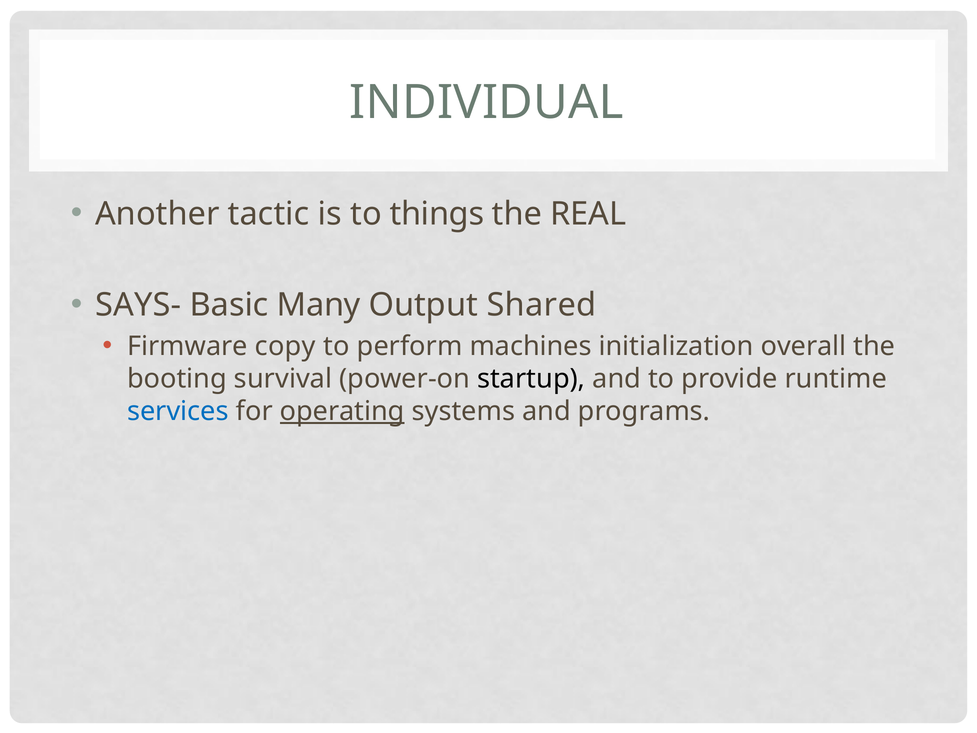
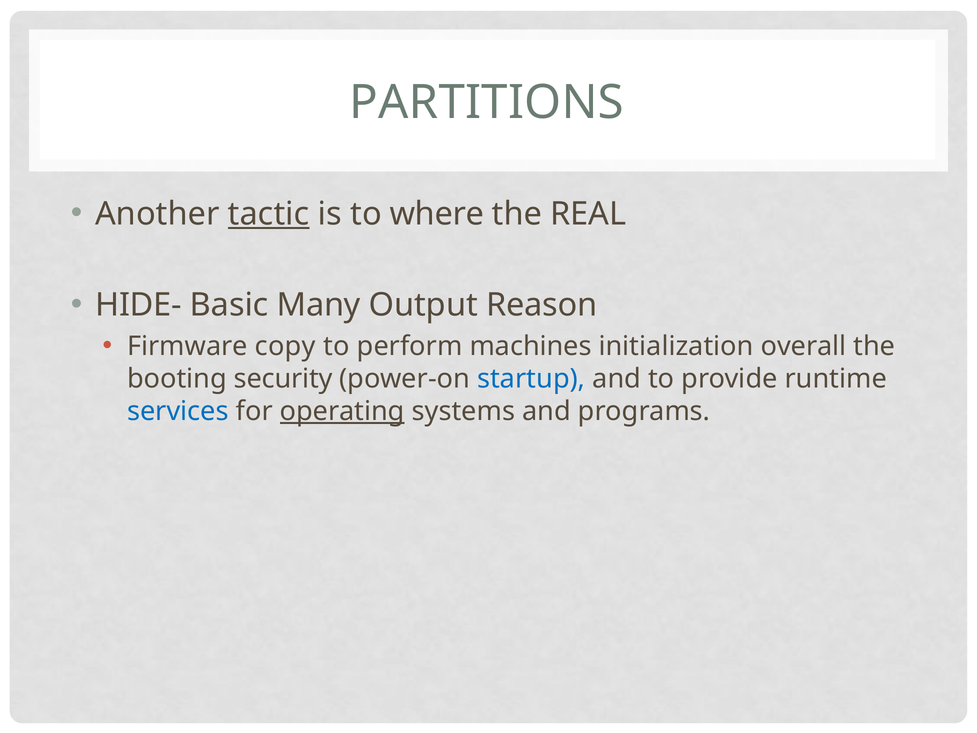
INDIVIDUAL: INDIVIDUAL -> PARTITIONS (487, 102)
tactic underline: none -> present (269, 214)
things: things -> where (437, 214)
SAYS-: SAYS- -> HIDE- (138, 305)
Shared: Shared -> Reason (542, 305)
survival: survival -> security (283, 379)
startup colour: black -> blue (531, 379)
